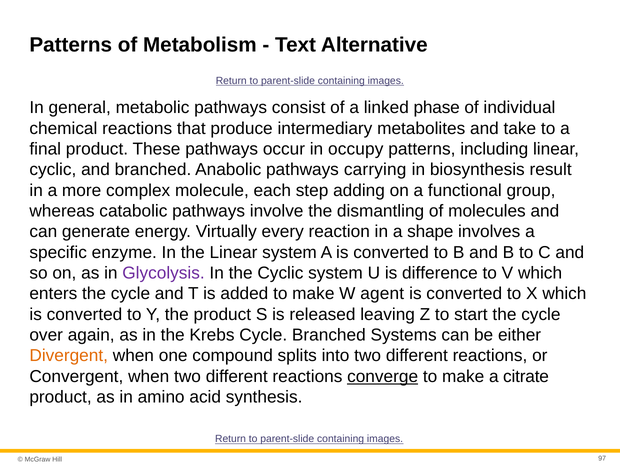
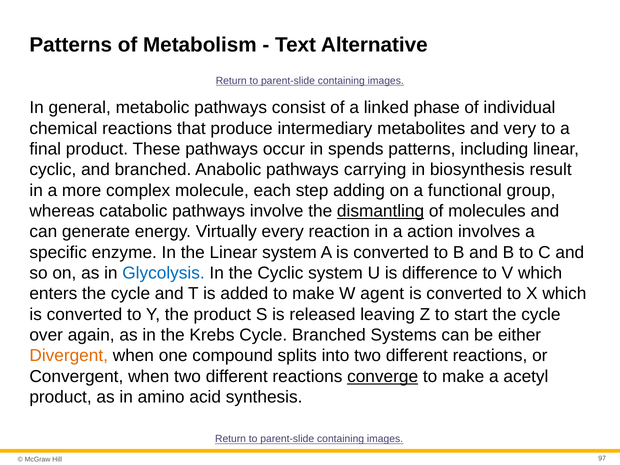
take: take -> very (520, 128)
occupy: occupy -> spends (356, 149)
dismantling underline: none -> present (381, 211)
shape: shape -> action (430, 232)
Glycolysis colour: purple -> blue (164, 273)
citrate: citrate -> acetyl (526, 376)
